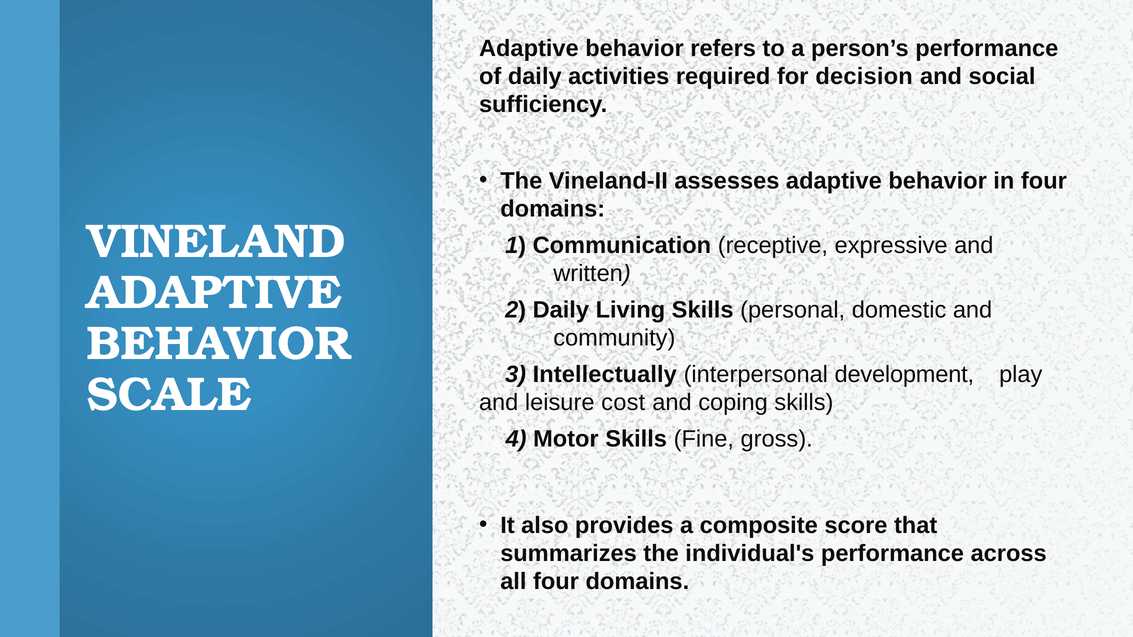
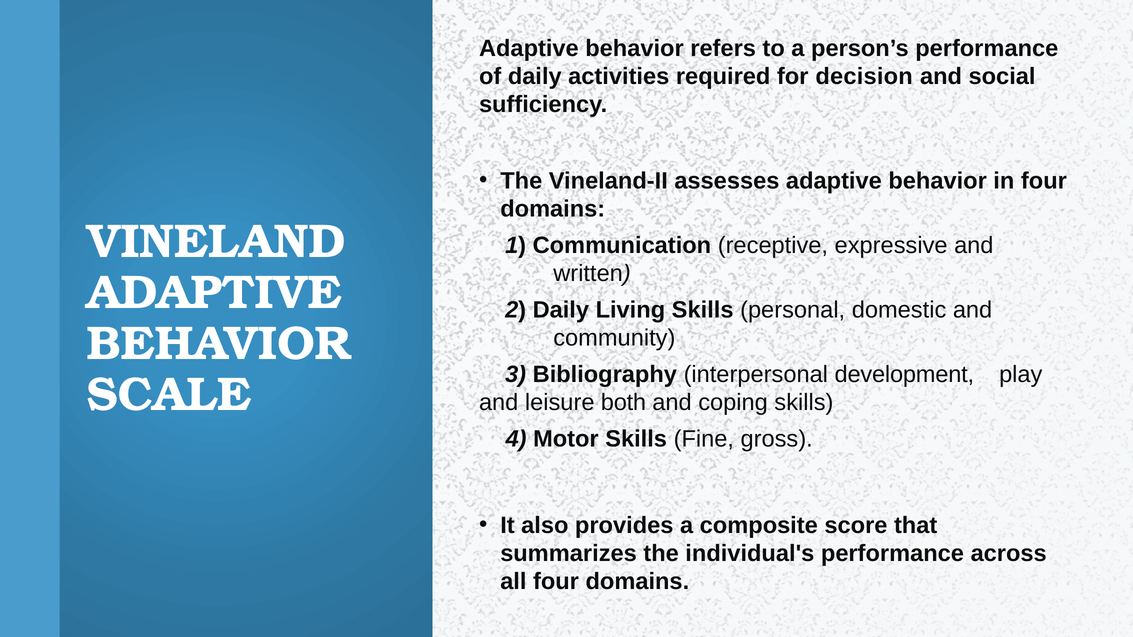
Intellectually: Intellectually -> Bibliography (605, 374)
cost: cost -> both (623, 402)
